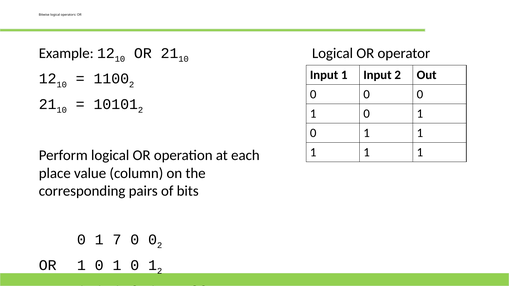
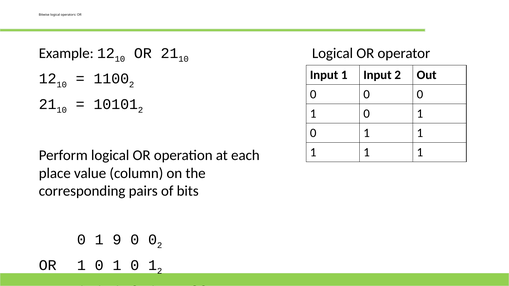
7: 7 -> 9 (117, 240)
